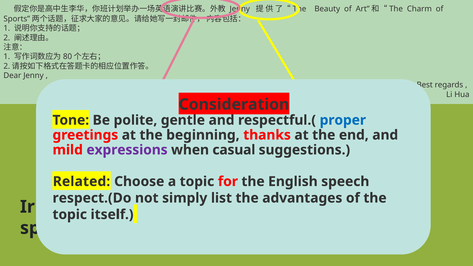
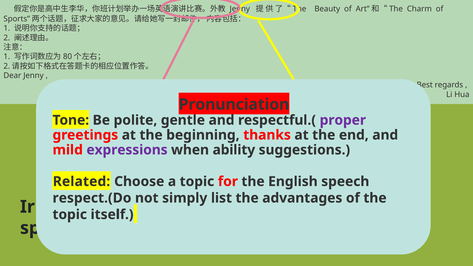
Consideration: Consideration -> Pronunciation (234, 104)
proper colour: blue -> purple (343, 120)
casual: casual -> ability (234, 150)
